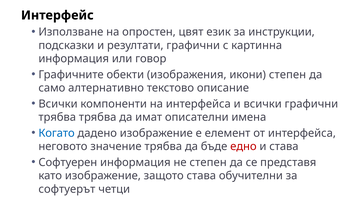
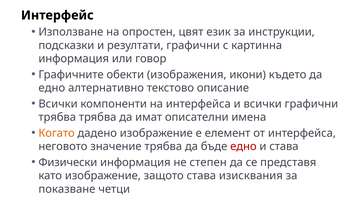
икони степен: степен -> където (288, 75)
само: само -> едно (52, 88)
Когато colour: blue -> orange (57, 133)
Софтуерен: Софтуерен -> Физически (68, 162)
обучителни: обучителни -> изисквания (251, 176)
софтуерът: софтуерът -> показване (67, 189)
